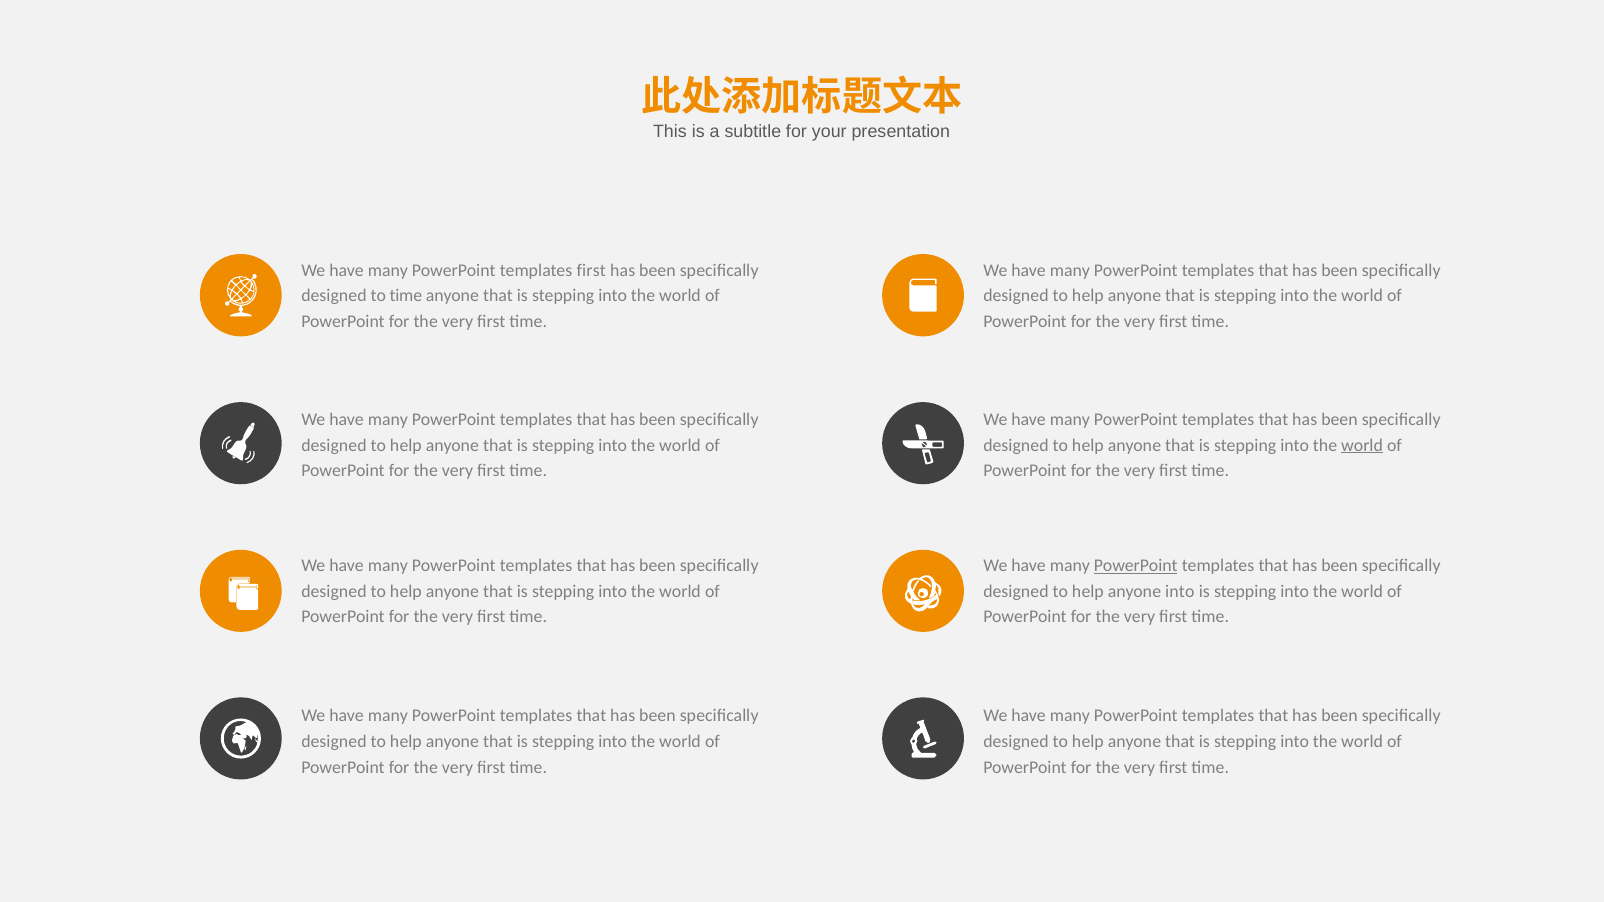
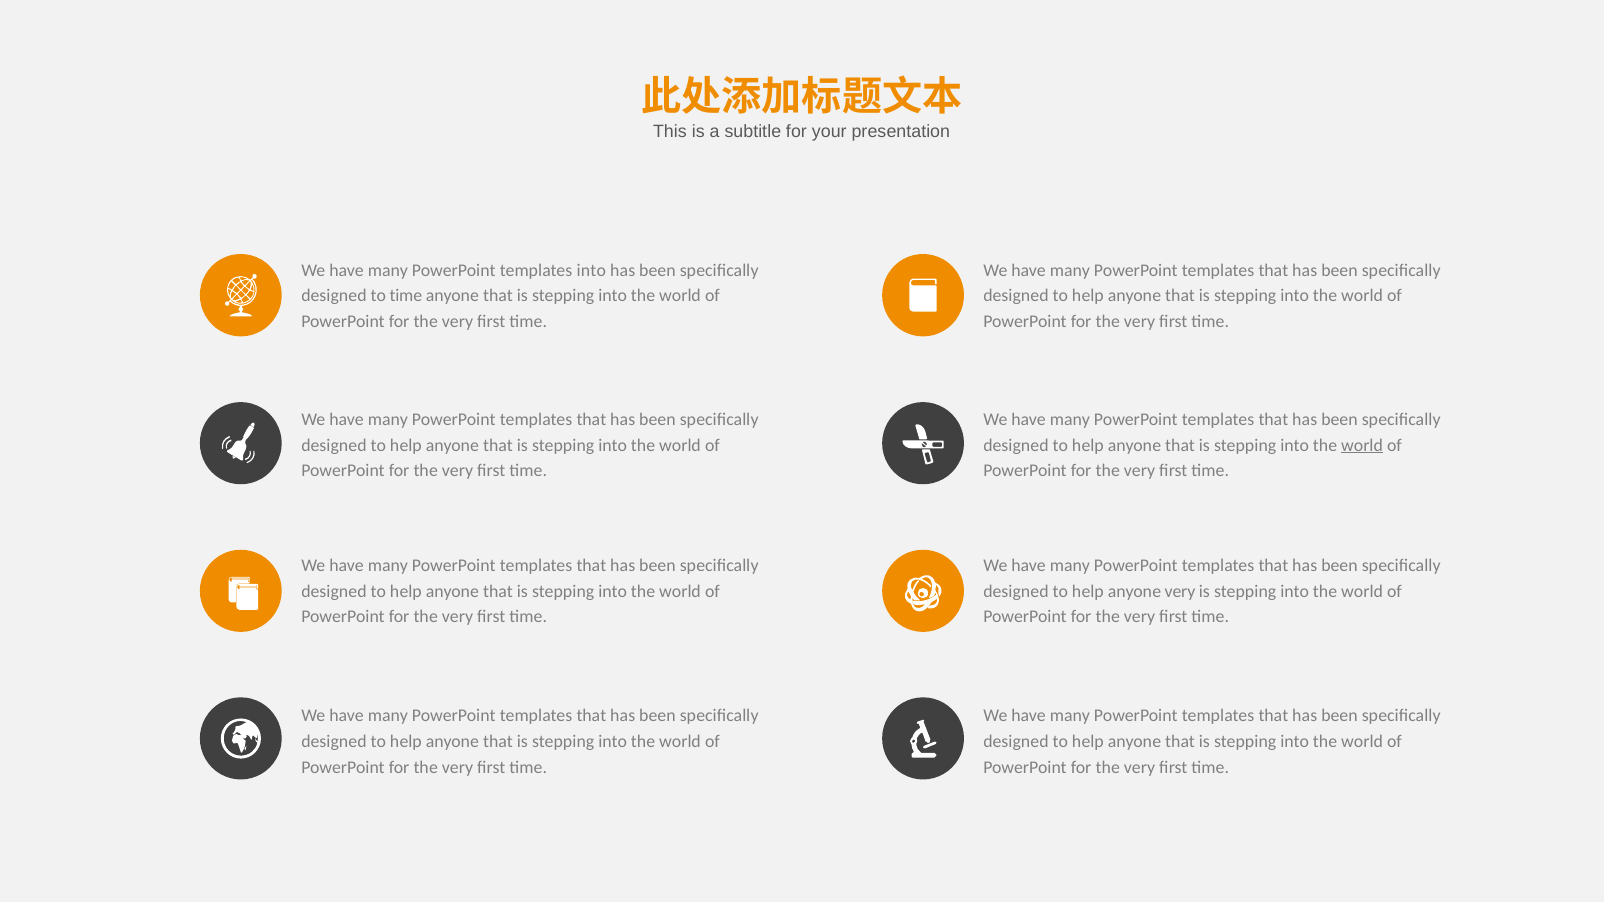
templates first: first -> into (591, 270)
PowerPoint underline: present -> none (1136, 566)
anyone into: into -> very (1180, 591)
